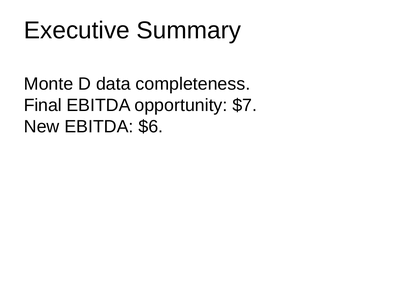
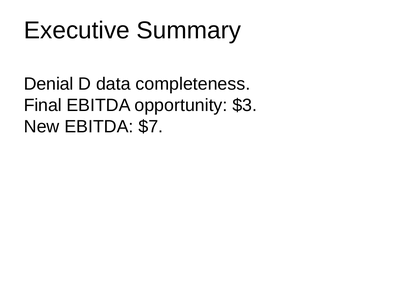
Monte: Monte -> Denial (49, 84)
$7: $7 -> $3 (245, 105)
$6: $6 -> $7 (151, 127)
